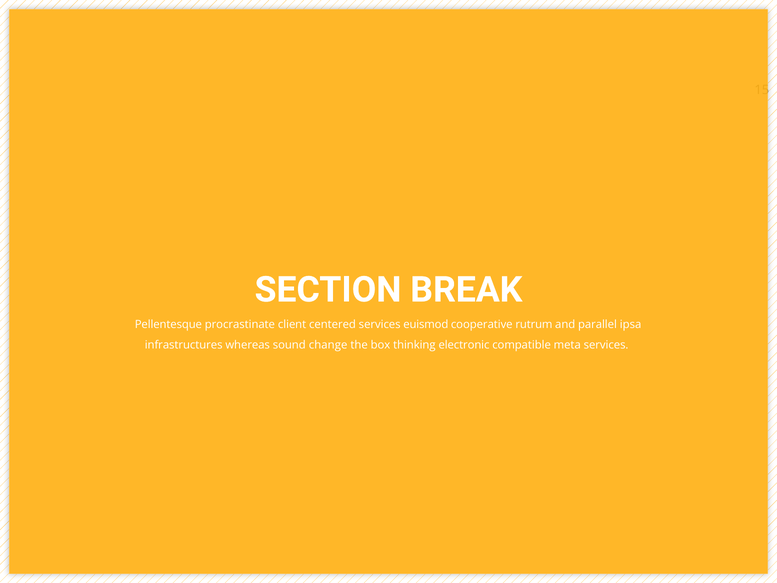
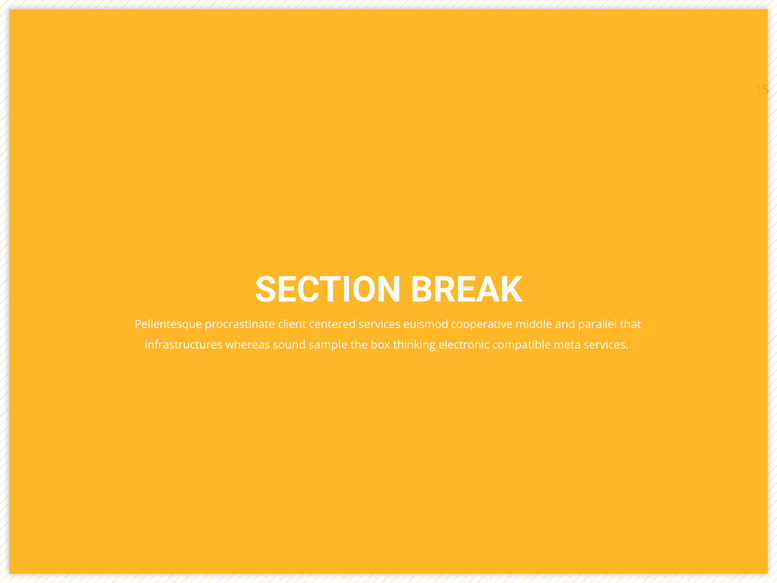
rutrum: rutrum -> middle (534, 324)
ipsa: ipsa -> that (631, 324)
change: change -> sample (328, 345)
